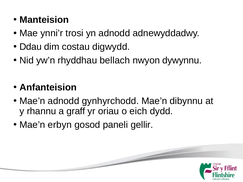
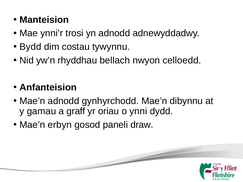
Ddau: Ddau -> Bydd (30, 47)
digwydd: digwydd -> tywynnu (111, 47)
dywynnu: dywynnu -> celloedd (182, 60)
rhannu: rhannu -> gamau (41, 111)
eich: eich -> ynni (138, 111)
gellir: gellir -> draw (142, 125)
